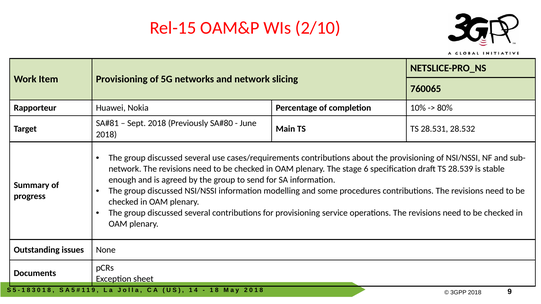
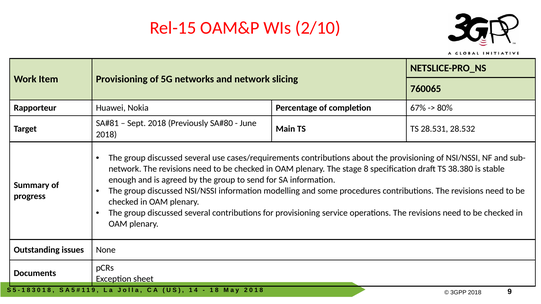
10%: 10% -> 67% (418, 108)
stage 6: 6 -> 8 (366, 169)
28.539: 28.539 -> 38.380 (461, 169)
